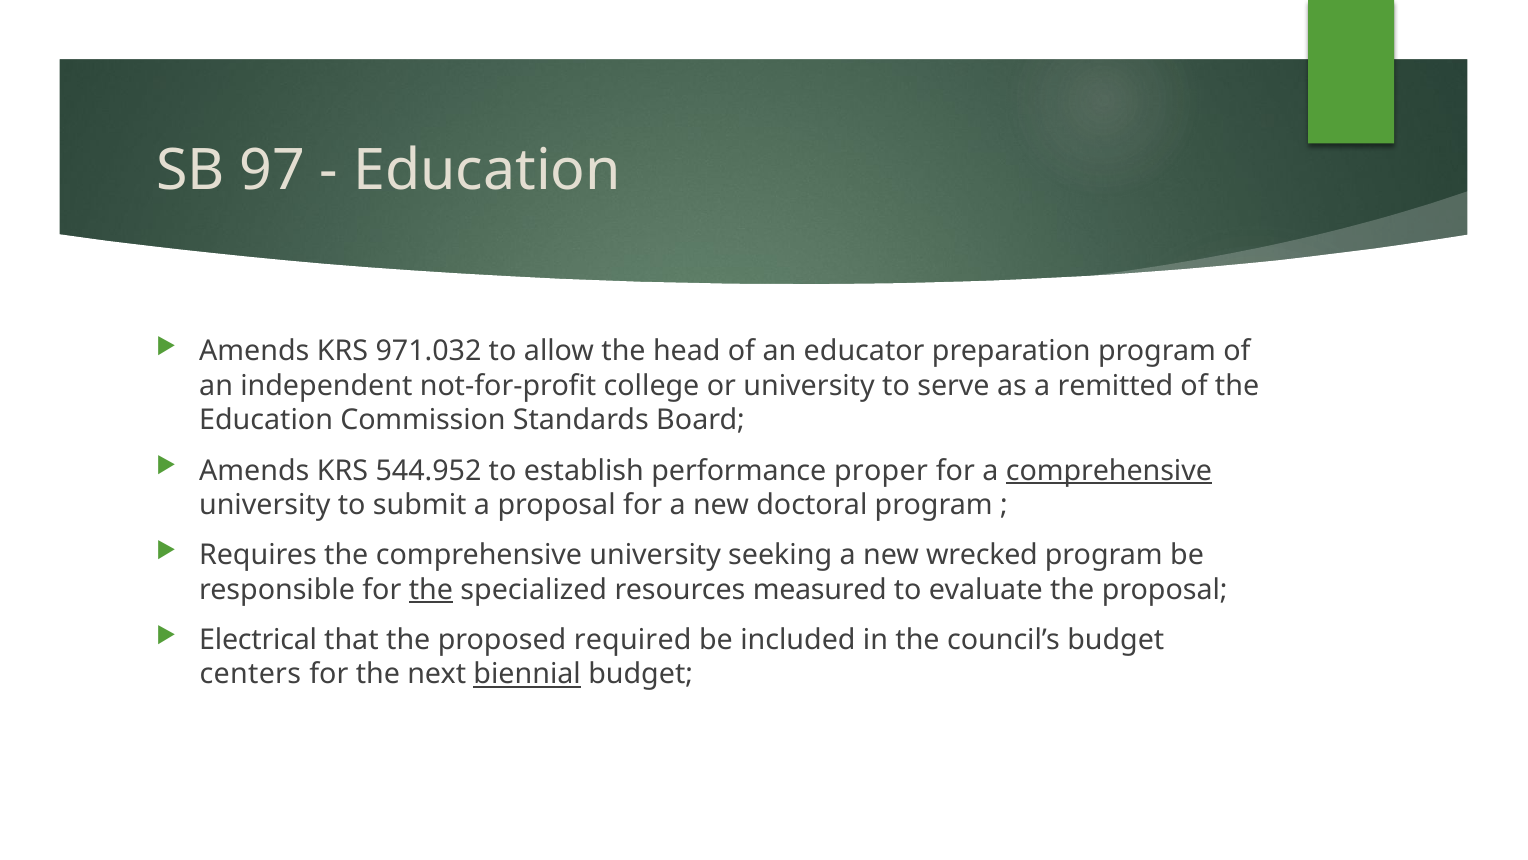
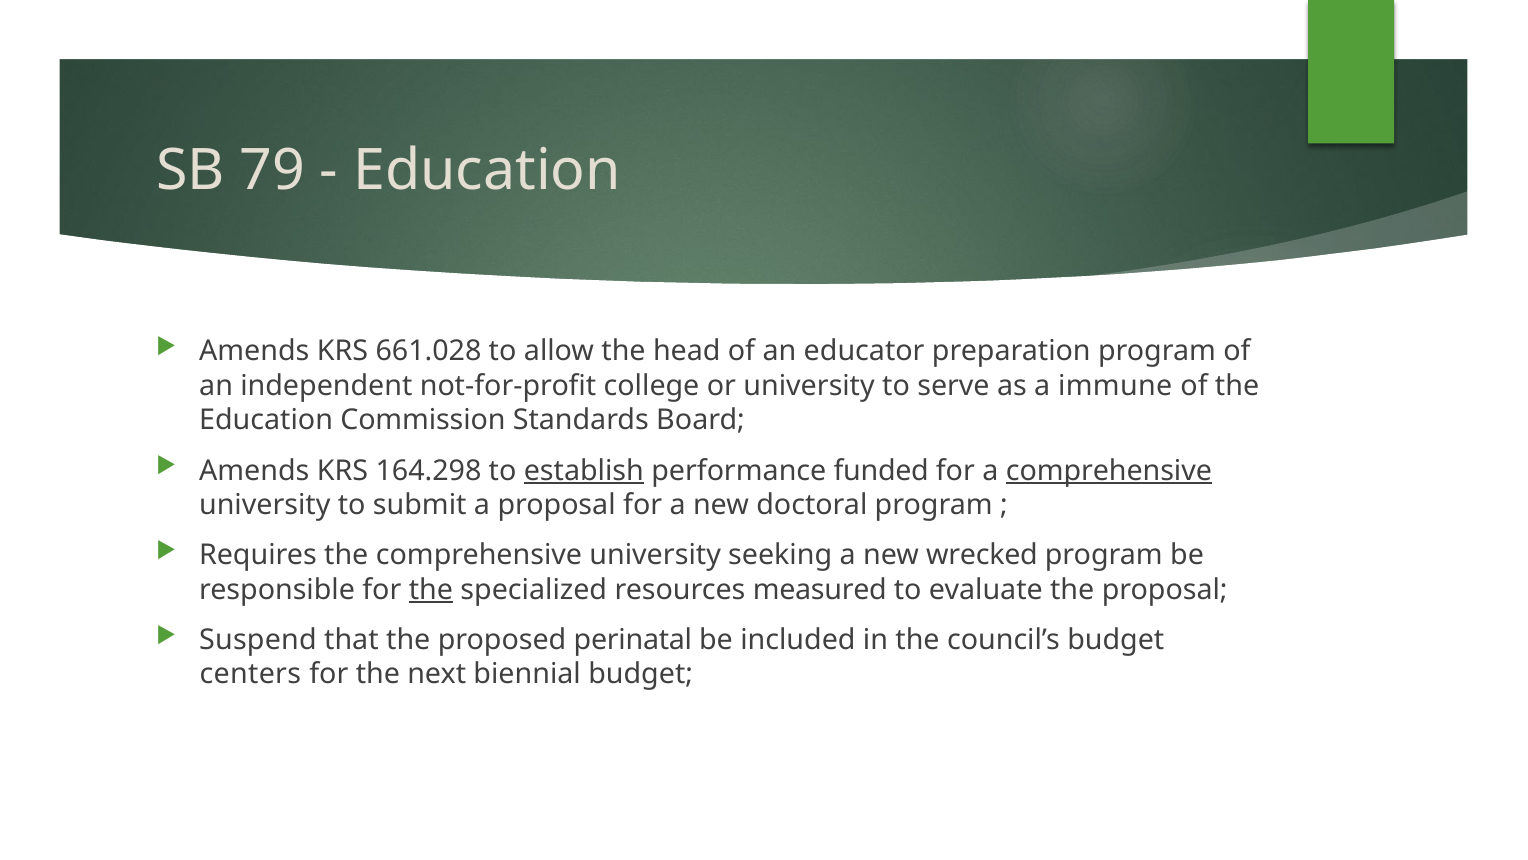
97: 97 -> 79 (272, 170)
971.032: 971.032 -> 661.028 (428, 351)
remitted: remitted -> immune (1115, 386)
544.952: 544.952 -> 164.298 (428, 470)
establish underline: none -> present (584, 470)
proper: proper -> funded (881, 470)
Electrical: Electrical -> Suspend (258, 640)
required: required -> perinatal (633, 640)
biennial underline: present -> none (527, 674)
